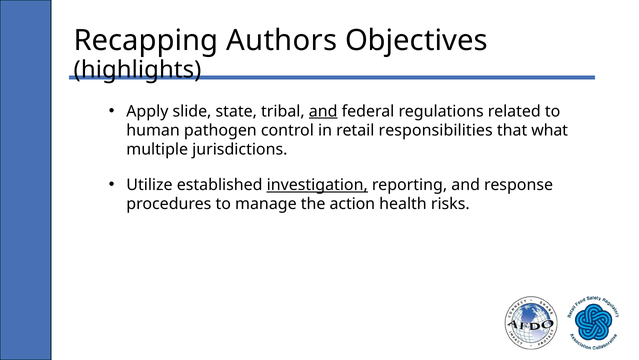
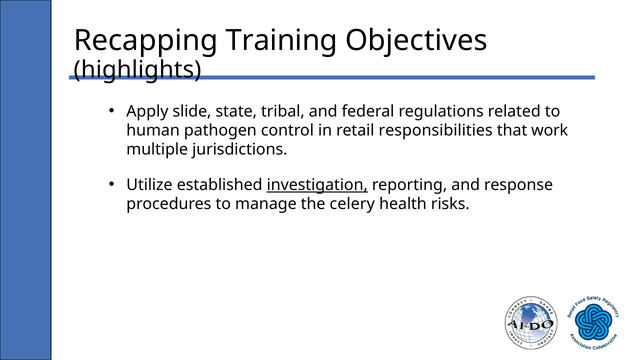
Authors: Authors -> Training (282, 41)
and underline: present -> none (323, 111)
what: what -> work (550, 130)
action: action -> celery (352, 204)
